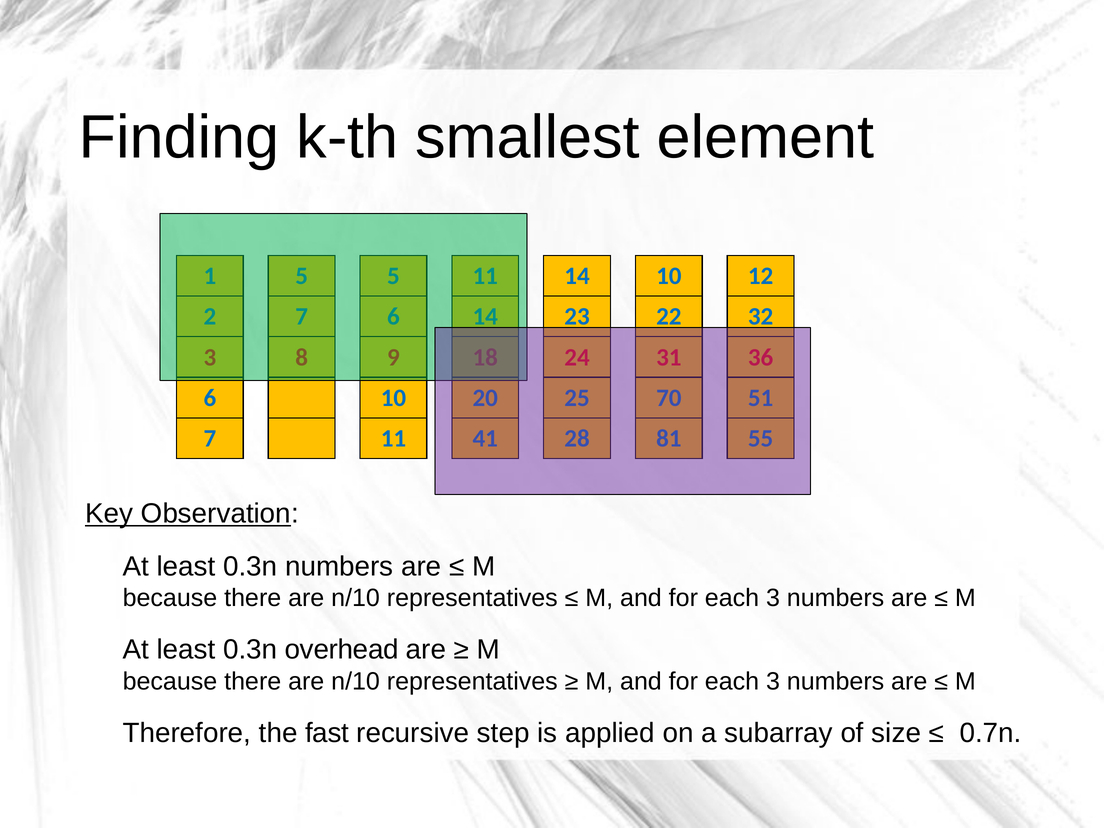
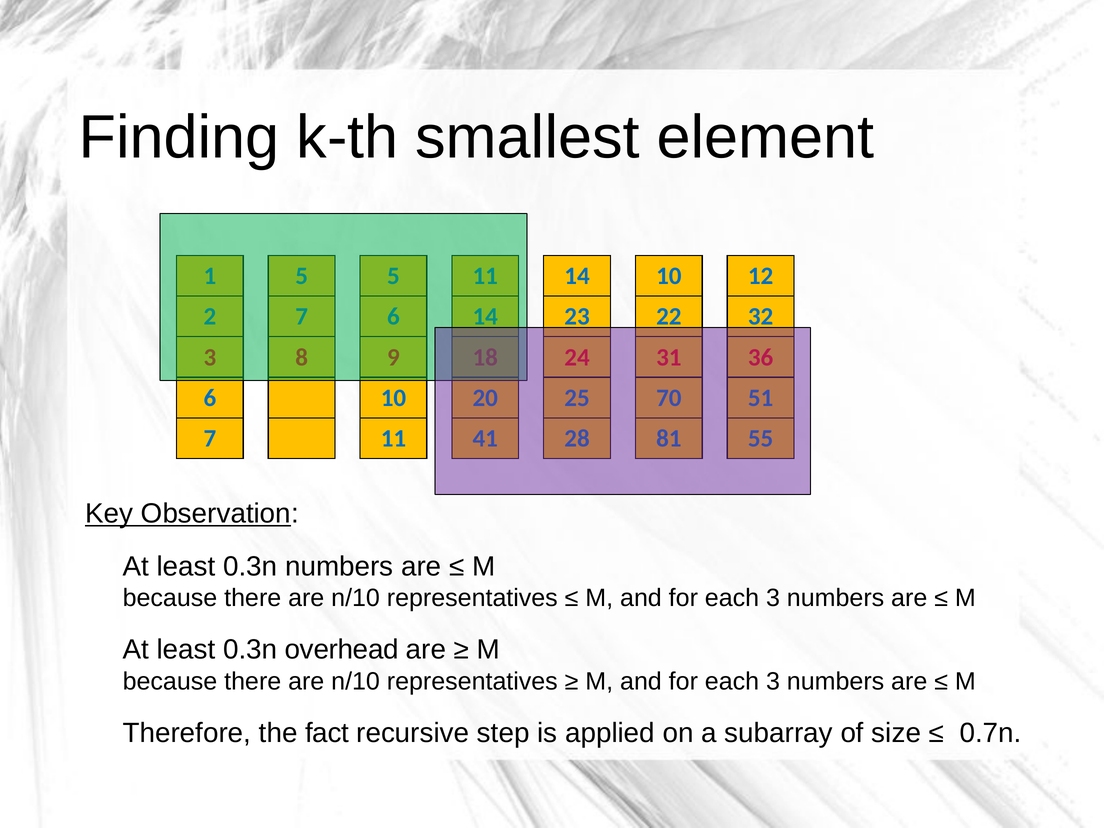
fast: fast -> fact (327, 733)
